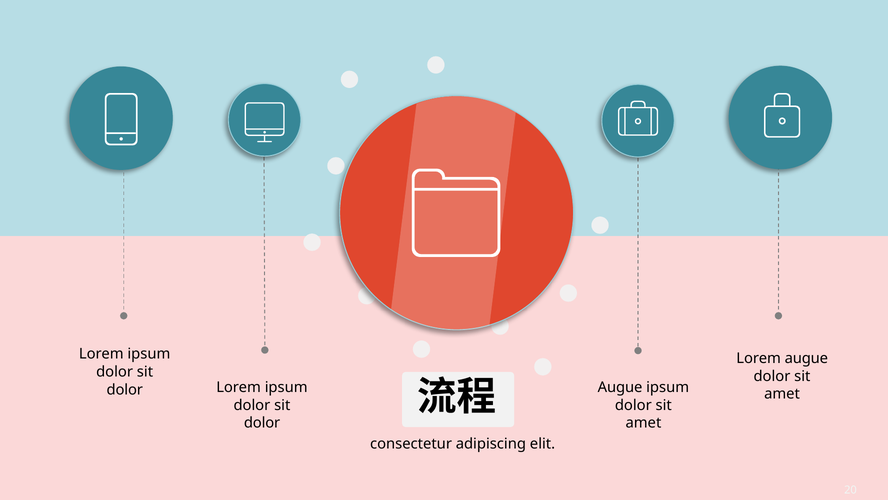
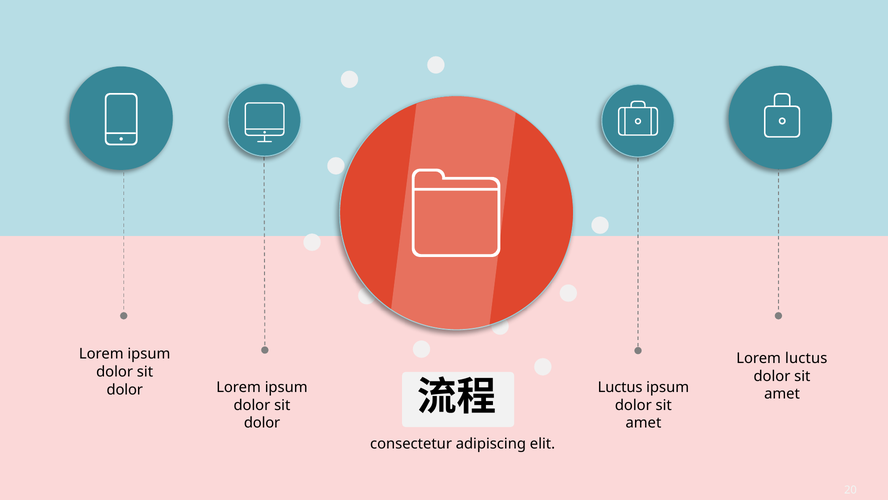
Lorem augue: augue -> luctus (806, 358)
Augue: Augue -> Luctus (620, 387)
